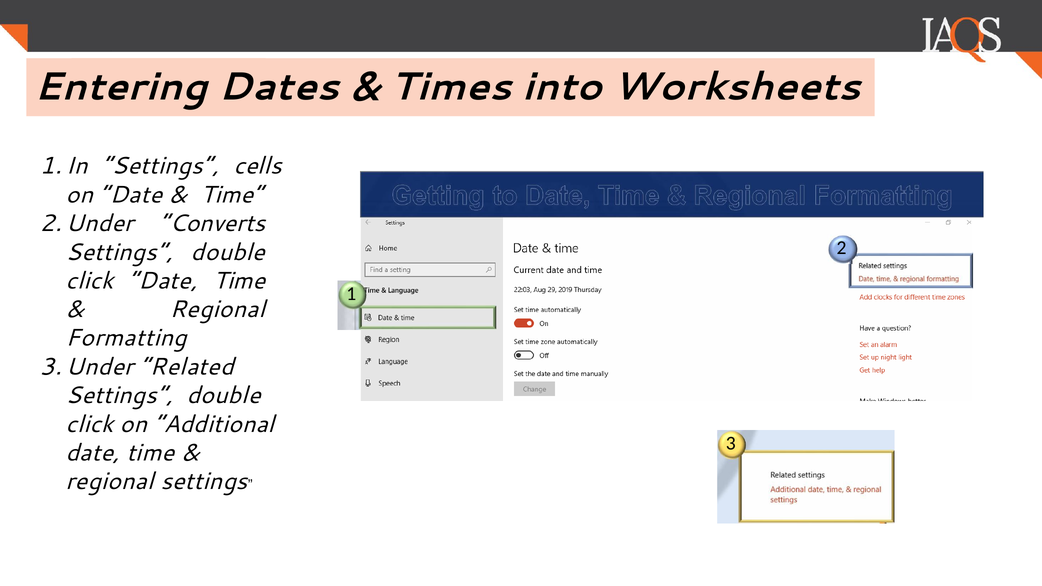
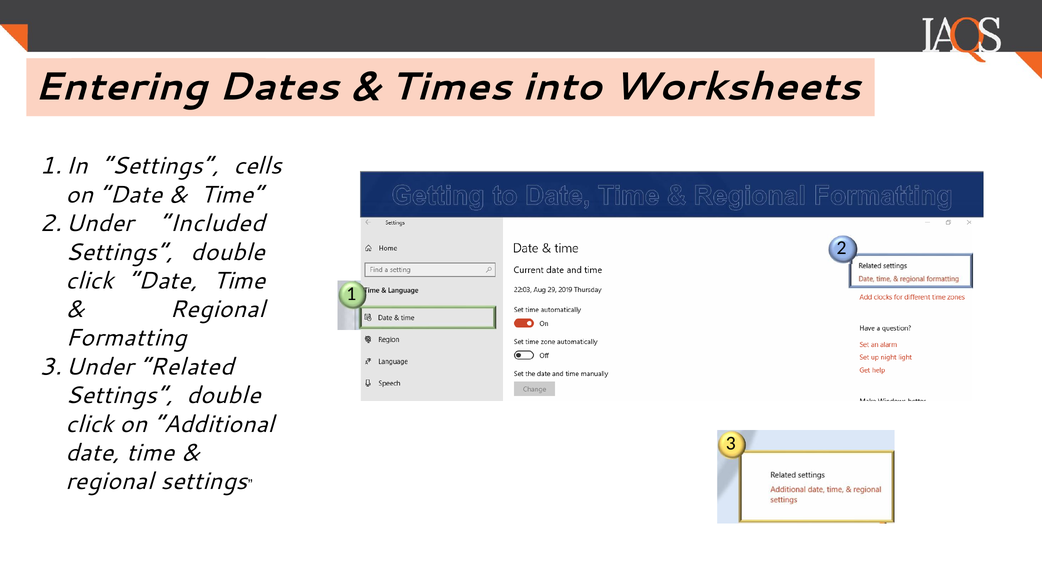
Converts: Converts -> Included (212, 224)
